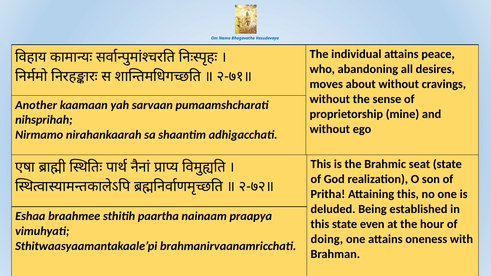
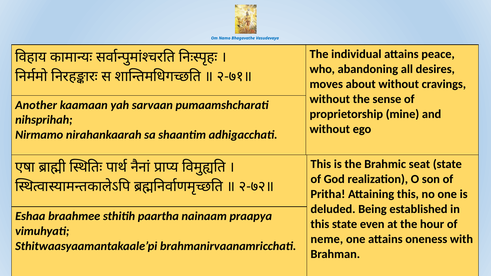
doing: doing -> neme (327, 239)
